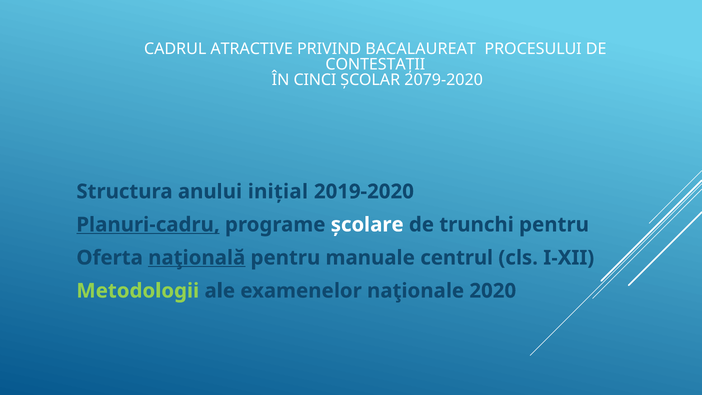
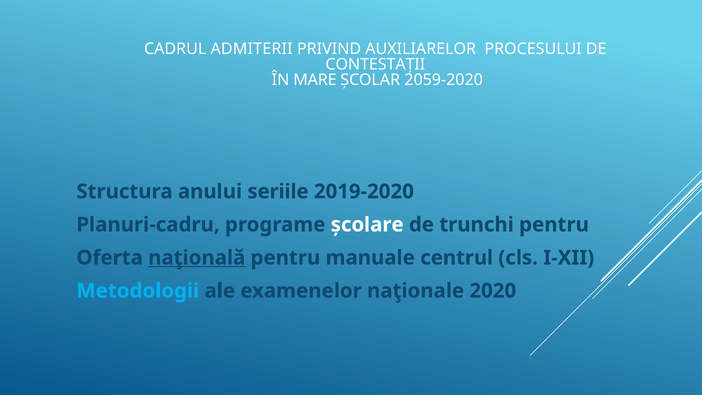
ATRACTIVE: ATRACTIVE -> ADMITERII (252, 49)
BACALAUREAT: BACALAUREAT -> AUXILIARELOR (421, 49)
CINCI: CINCI -> MARE (315, 80)
2079-2020: 2079-2020 -> 2059-2020 (444, 80)
inițial: inițial -> seriile (278, 192)
Planuri-cadru underline: present -> none (148, 225)
Metodologii colour: light green -> light blue (138, 291)
